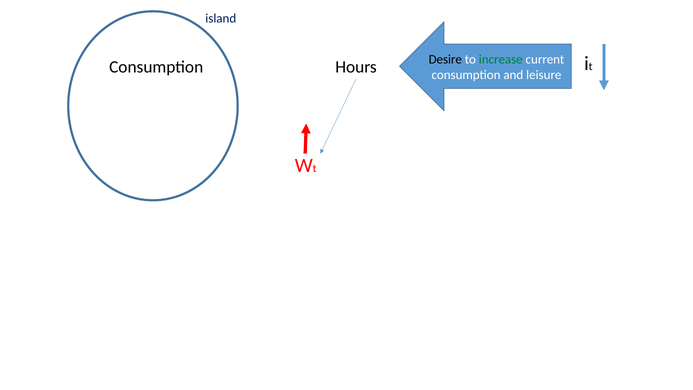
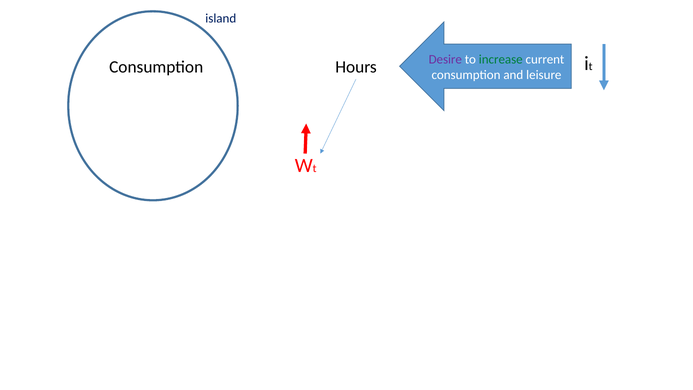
Desire colour: black -> purple (445, 59)
